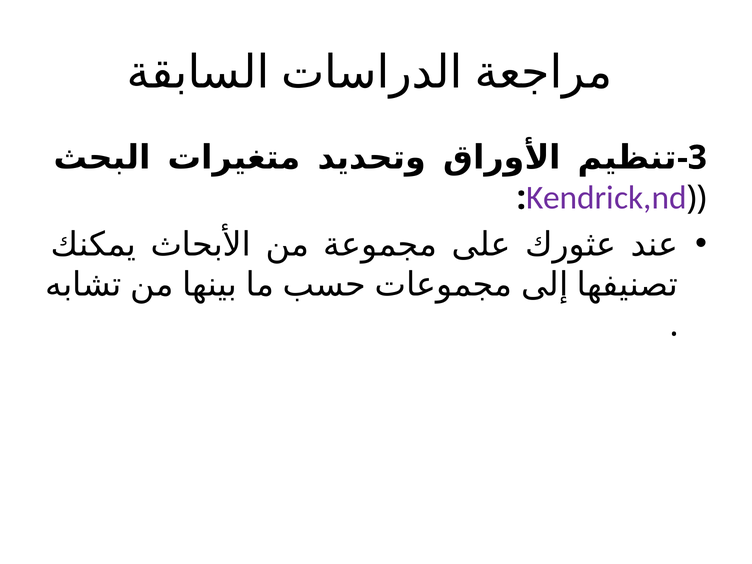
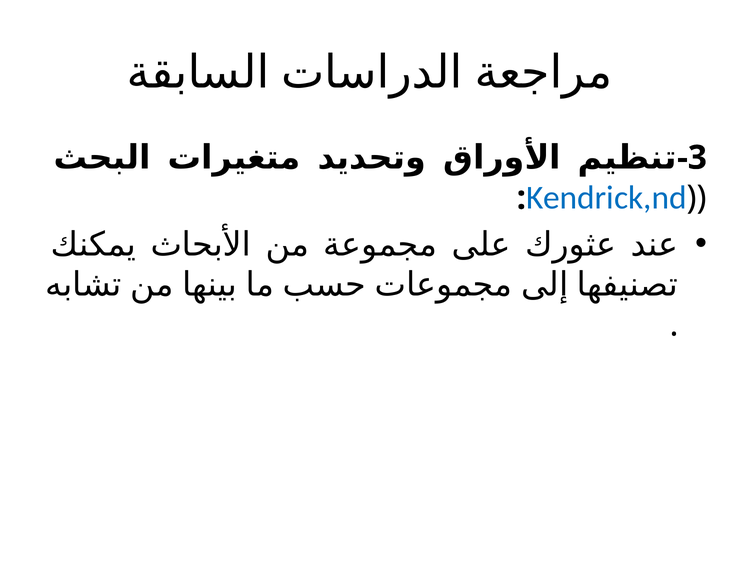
Kendrick,nd colour: purple -> blue (606, 198)
